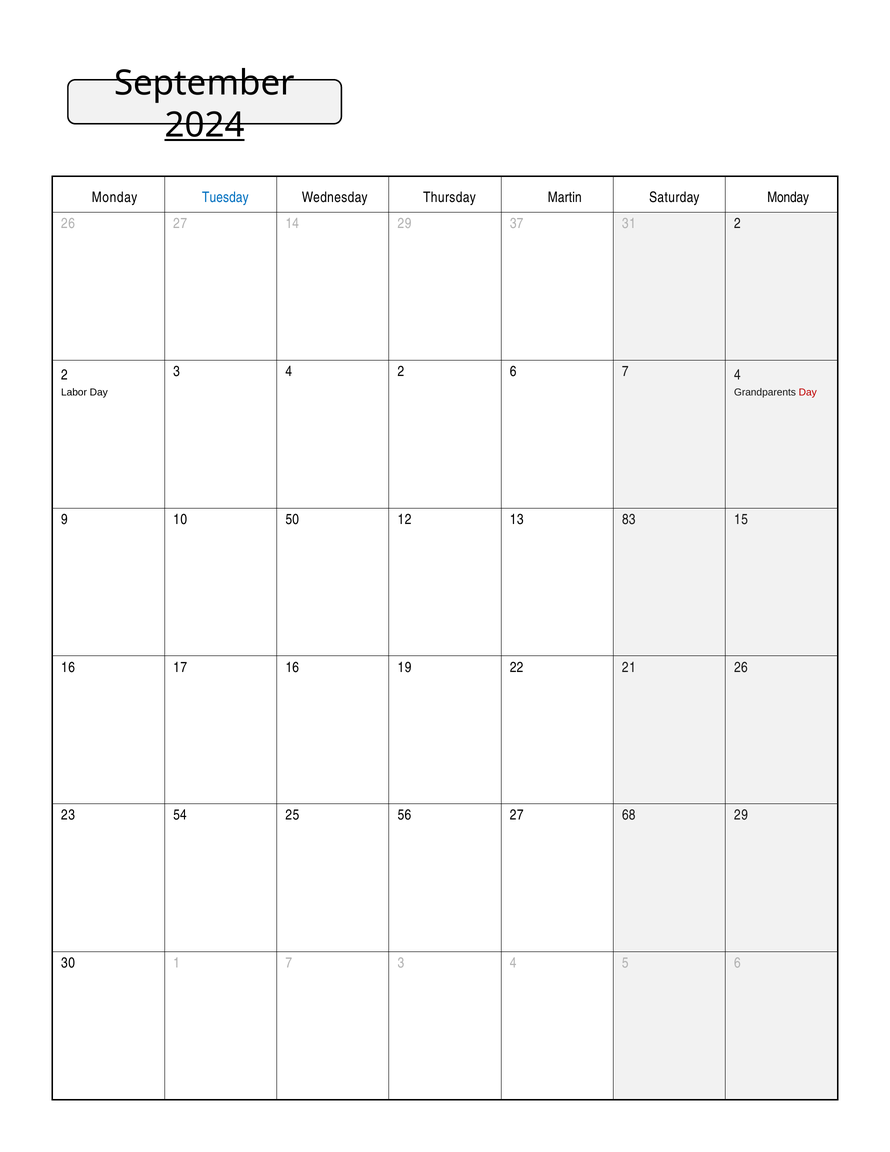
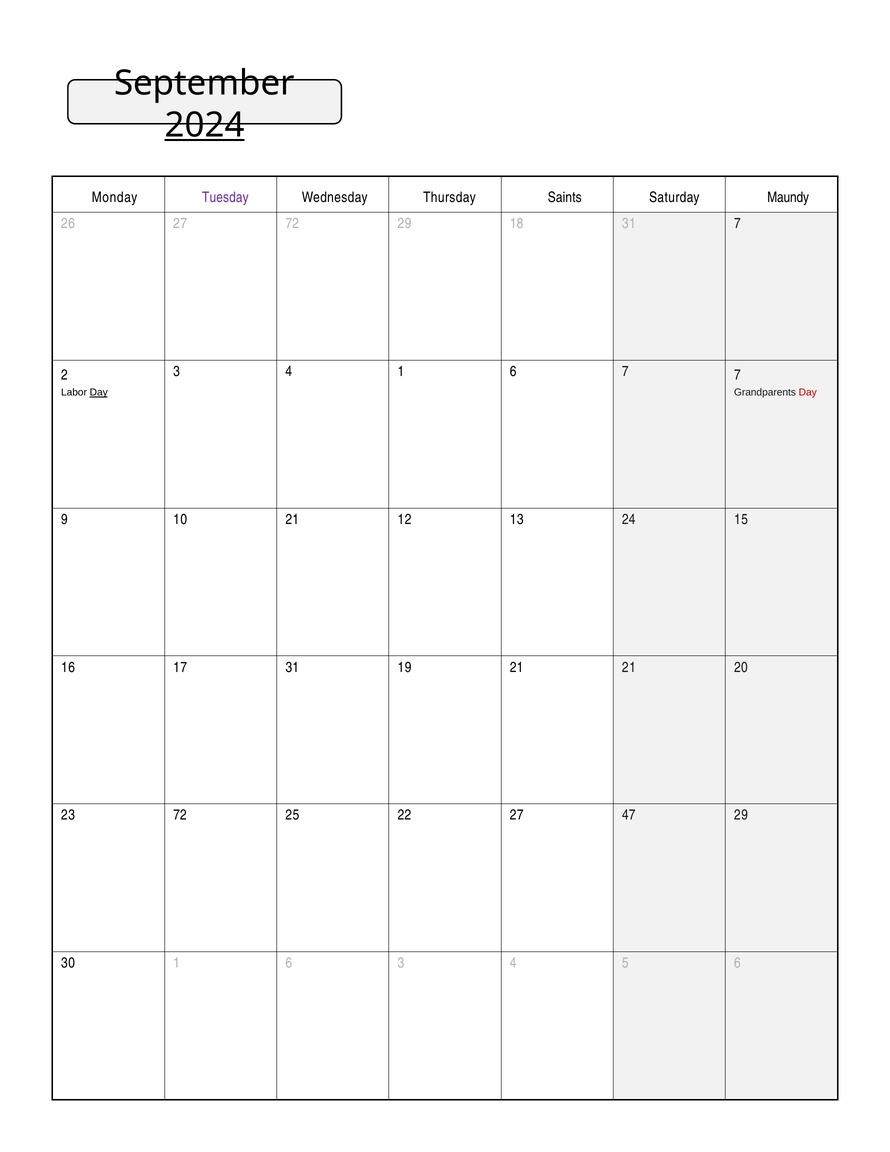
Tuesday colour: blue -> purple (225, 197)
Martin: Martin -> Saints (565, 197)
Saturday Monday: Monday -> Maundy (788, 197)
27 14: 14 -> 72 (292, 224)
37: 37 -> 18 (517, 224)
31 2: 2 -> 7 (737, 224)
4 2: 2 -> 1 (401, 371)
7 4: 4 -> 7 (737, 375)
Day underline: none -> present (99, 393)
10 50: 50 -> 21 (292, 519)
83: 83 -> 24 (629, 519)
17 16: 16 -> 31 (292, 667)
19 22: 22 -> 21 (517, 667)
21 26: 26 -> 20 (741, 667)
23 54: 54 -> 72 (180, 815)
56: 56 -> 22 (404, 815)
68: 68 -> 47 (629, 815)
30 1 7: 7 -> 6 (289, 963)
